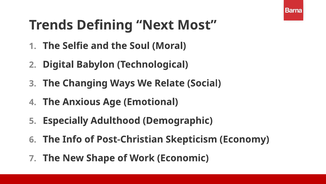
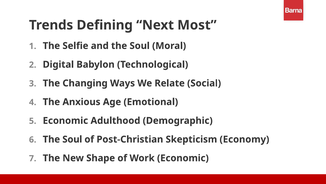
Especially: Especially -> Economic (65, 120)
Info: Info -> Soul (72, 139)
